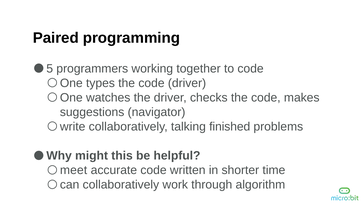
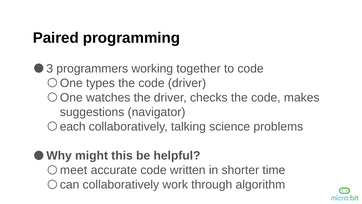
5: 5 -> 3 (50, 68)
write: write -> each (73, 126)
finished: finished -> science (230, 126)
